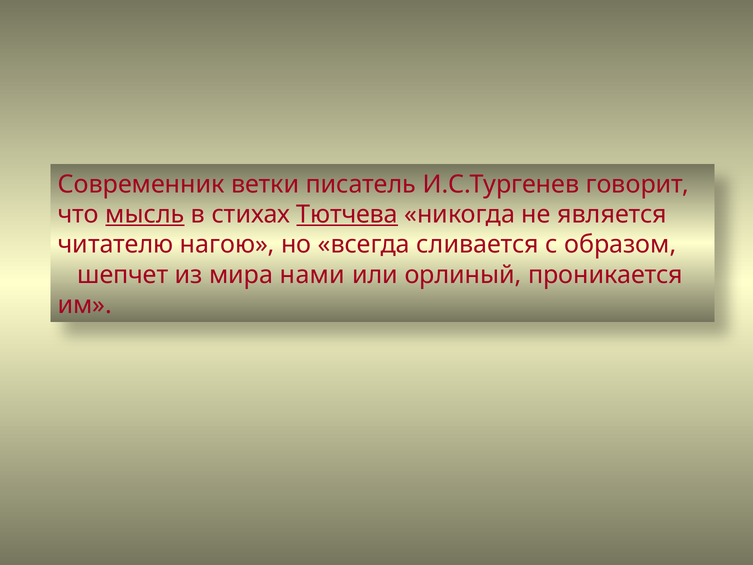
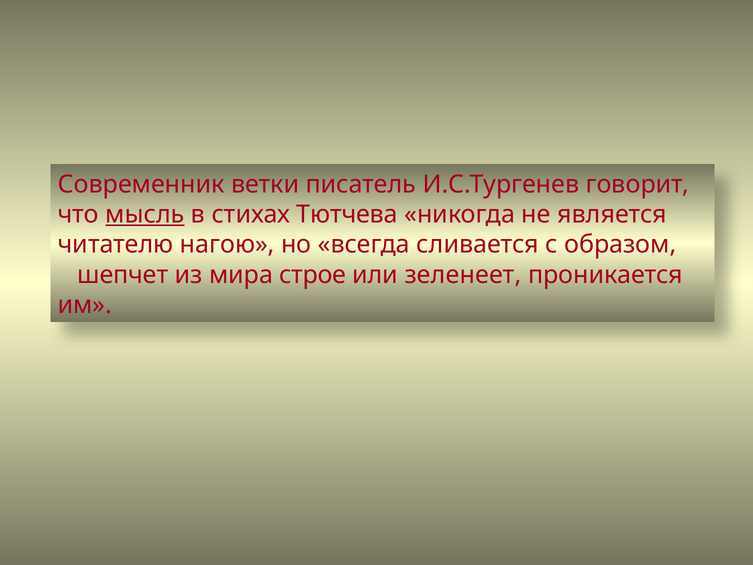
Тютчева underline: present -> none (347, 214)
нами: нами -> строе (313, 275)
орлиный: орлиный -> зеленеет (463, 275)
